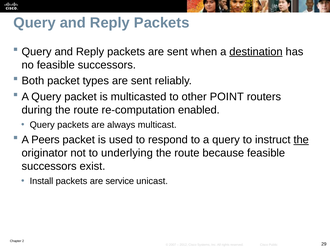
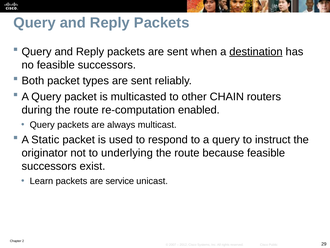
POINT: POINT -> CHAIN (227, 97)
Peers: Peers -> Static (45, 140)
the underline: present -> none (301, 140)
Install: Install -> Learn (41, 181)
